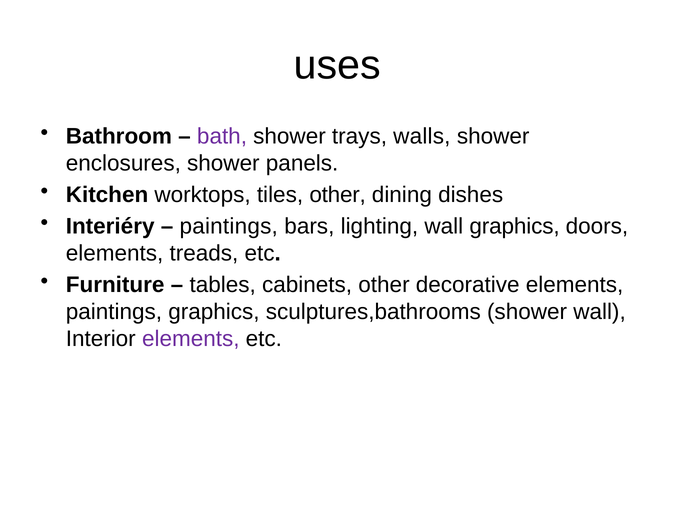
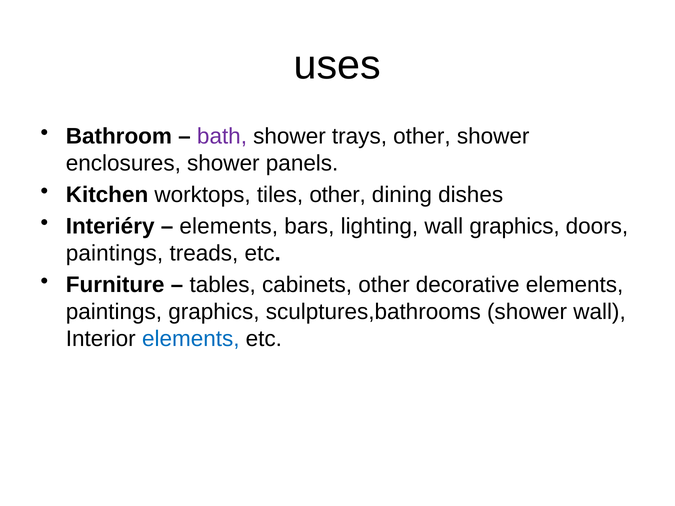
trays walls: walls -> other (422, 137)
paintings: paintings -> elements (229, 227)
elements: elements -> paintings (114, 254)
elements colour: purple -> blue (191, 339)
